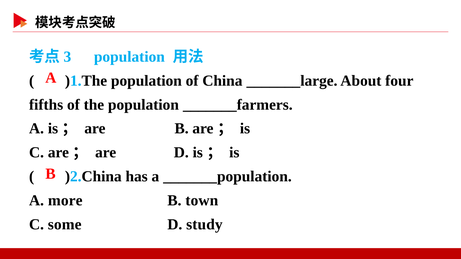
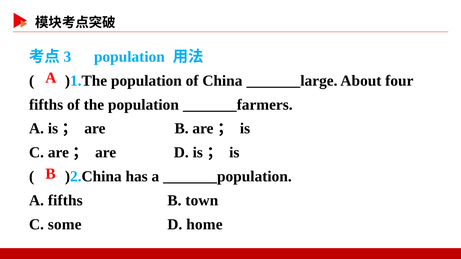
A more: more -> fifths (65, 201)
study: study -> home (204, 225)
